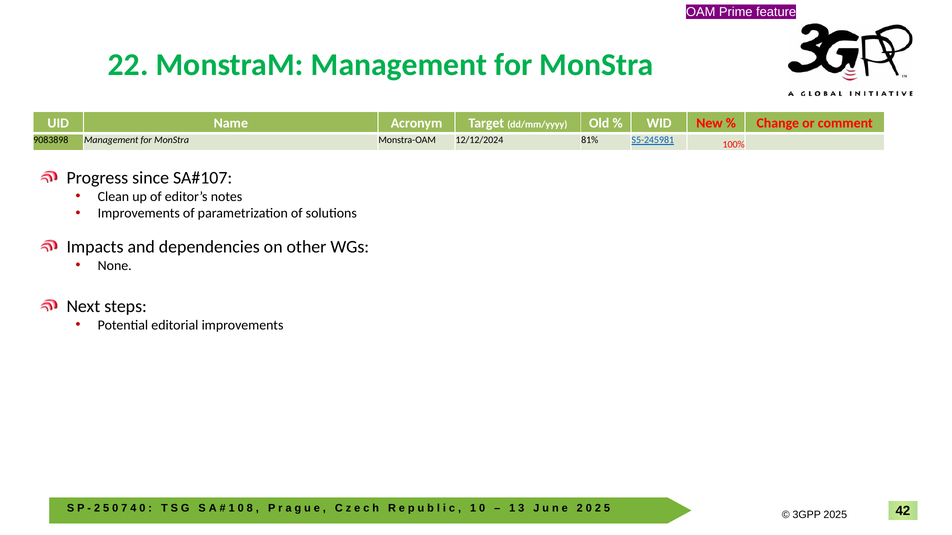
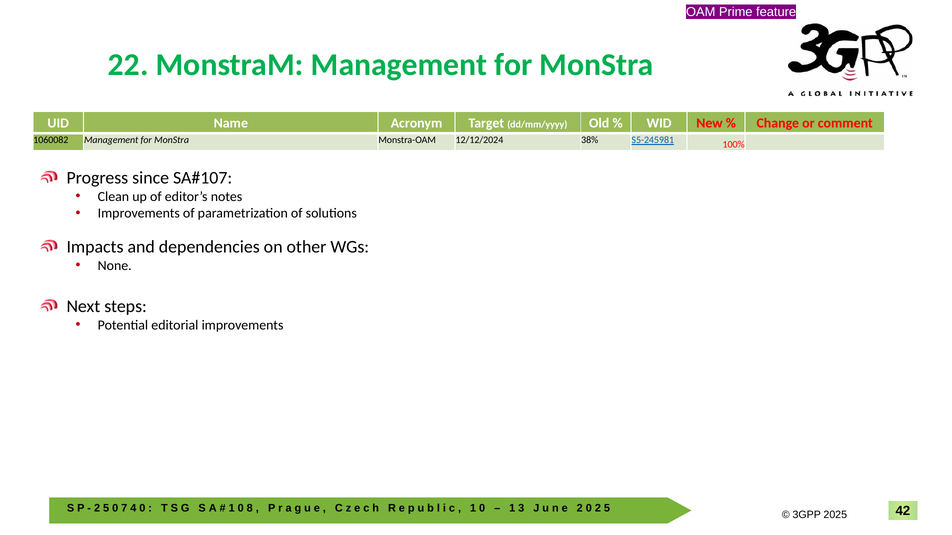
9083898: 9083898 -> 1060082 (51, 140)
81%: 81% -> 38% (590, 140)
